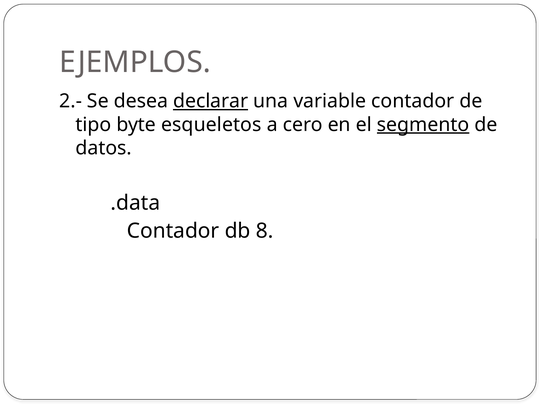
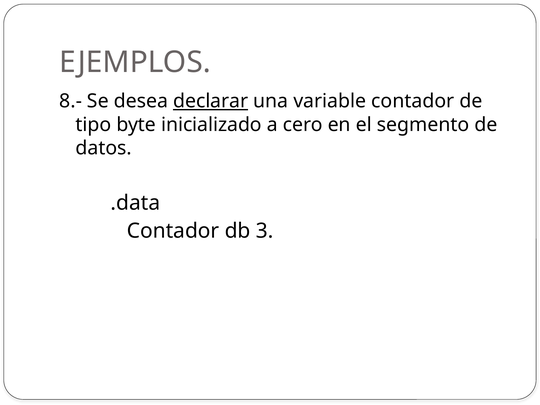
2.-: 2.- -> 8.- (71, 101)
esqueletos: esqueletos -> inicializado (211, 125)
segmento underline: present -> none (423, 125)
8: 8 -> 3 (265, 231)
